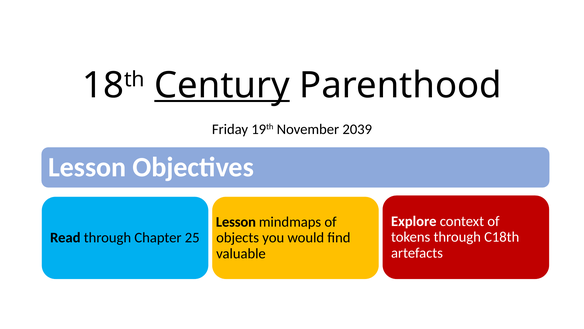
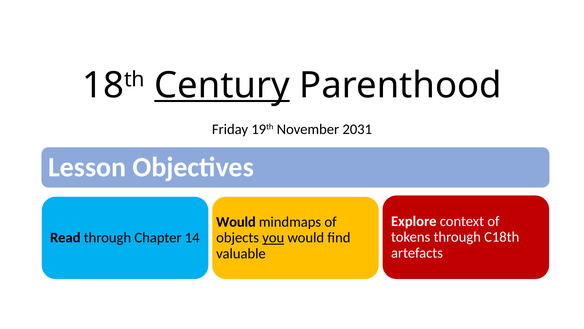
2039: 2039 -> 2031 (357, 129)
Lesson: Lesson -> Would (236, 222)
25: 25 -> 14 (192, 237)
you underline: none -> present (273, 237)
